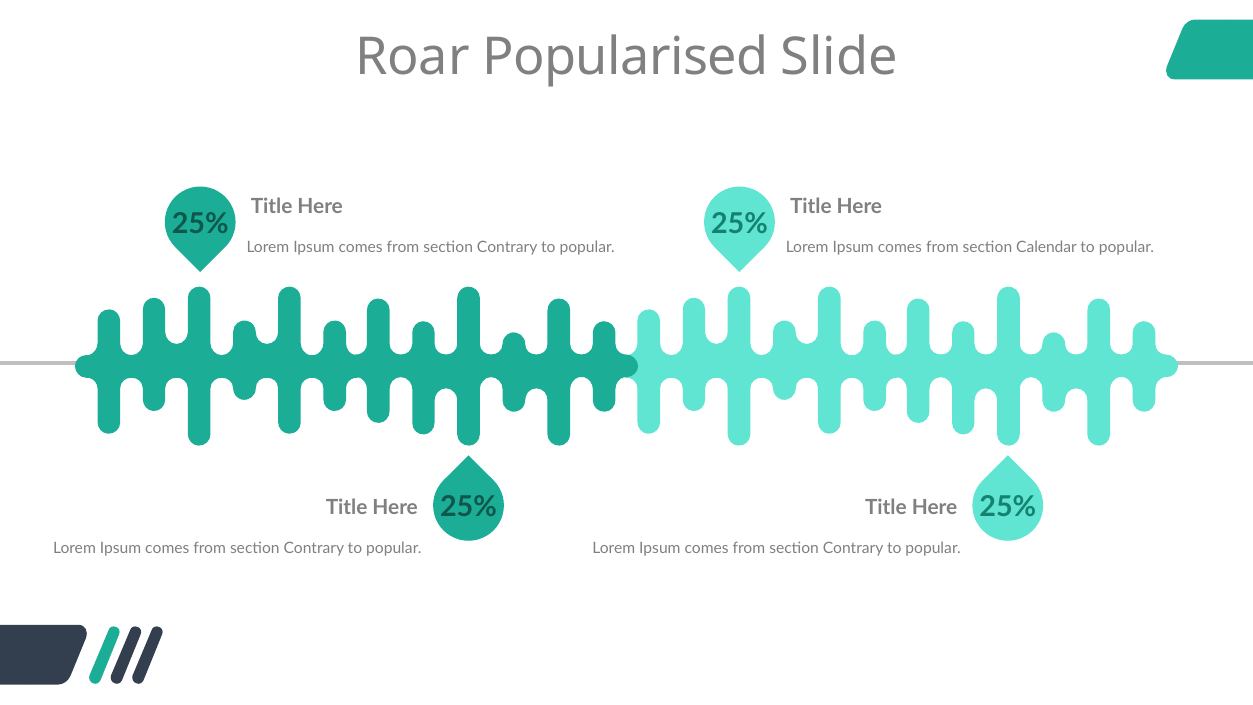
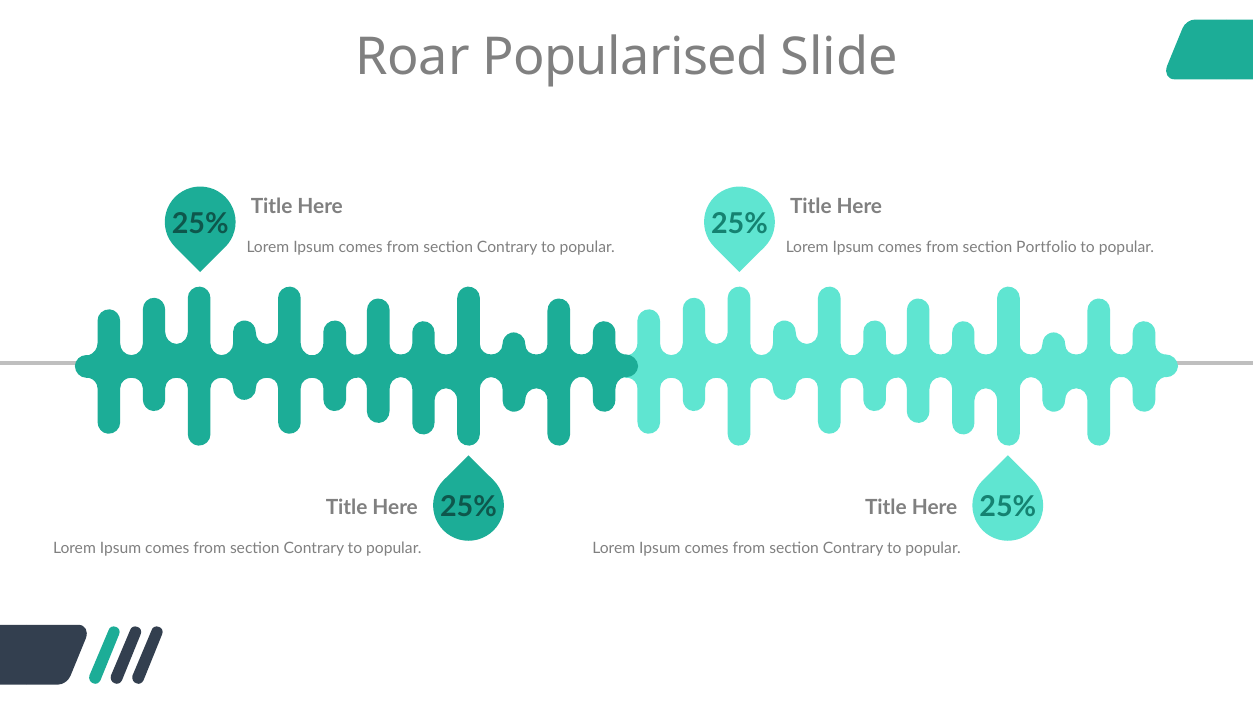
Calendar: Calendar -> Portfolio (1046, 247)
